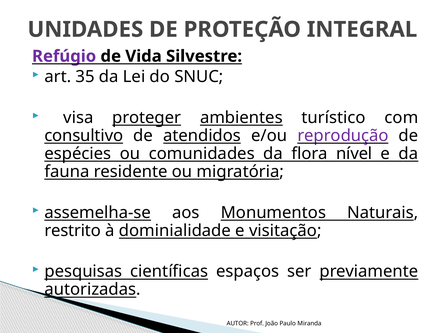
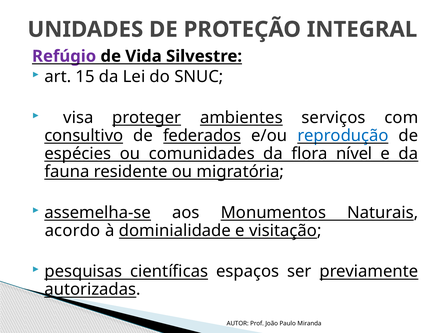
35: 35 -> 15 (85, 77)
turístico: turístico -> serviços (334, 118)
atendidos: atendidos -> federados (202, 136)
reprodução colour: purple -> blue (343, 136)
restrito: restrito -> acordo (73, 231)
